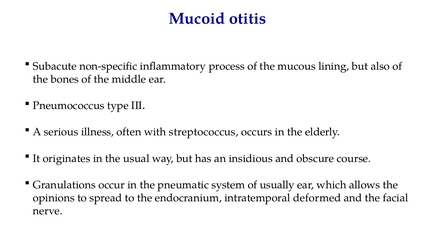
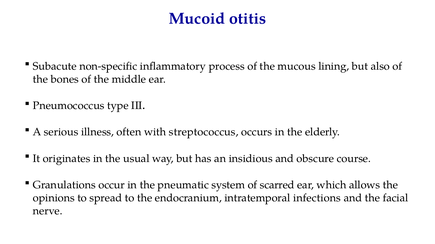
usually: usually -> scarred (277, 185)
deformed: deformed -> infections (317, 198)
